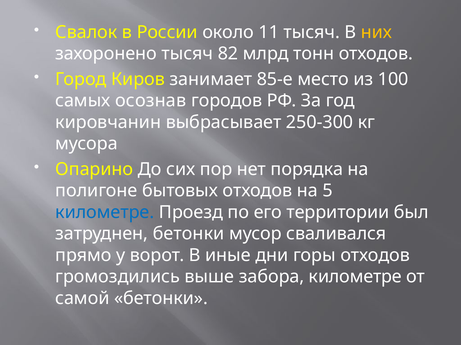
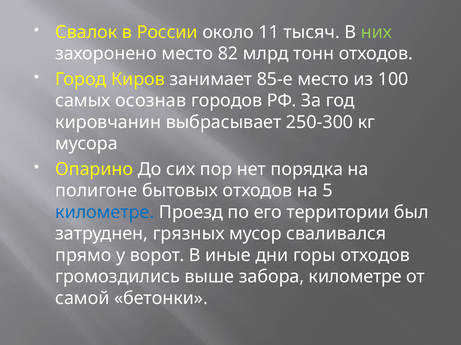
них colour: yellow -> light green (376, 32)
захоронено тысяч: тысяч -> место (187, 54)
затруднен бетонки: бетонки -> грязных (189, 234)
